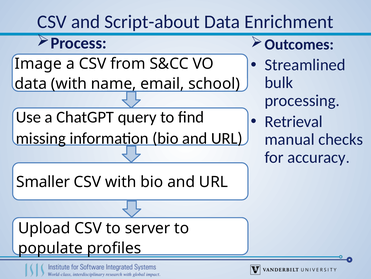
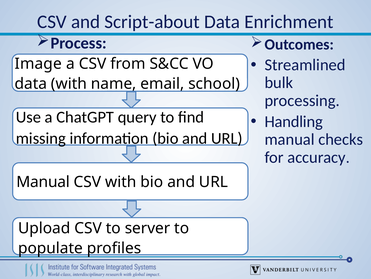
Retrieval: Retrieval -> Handling (294, 121)
Smaller: Smaller -> Manual (43, 182)
